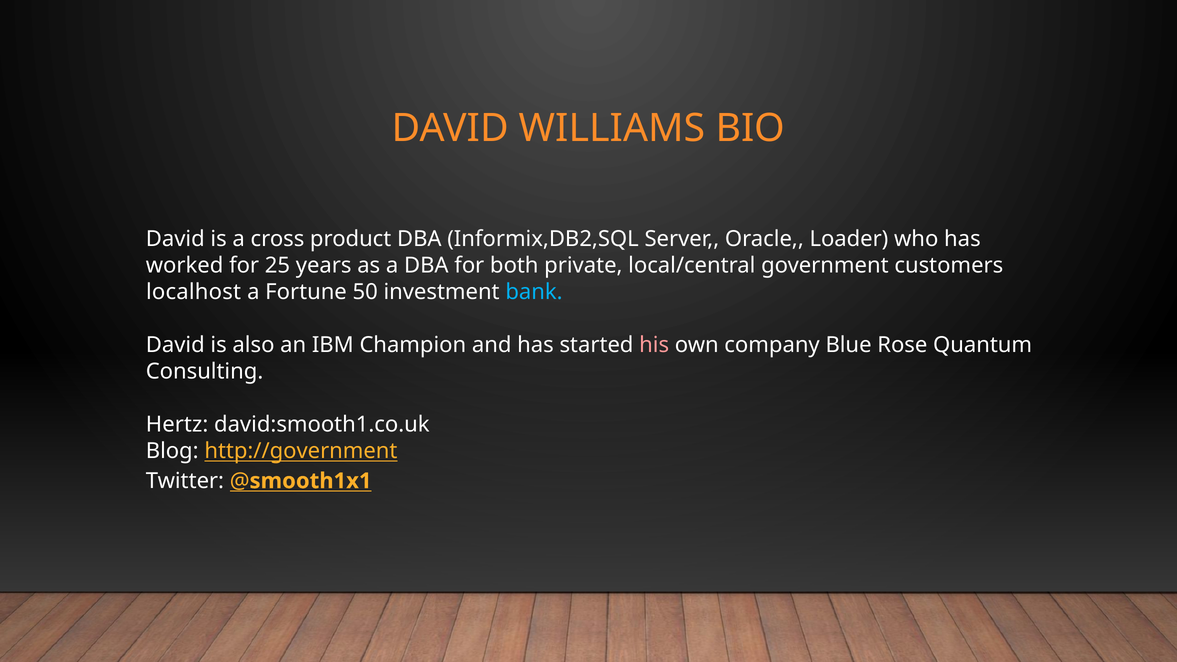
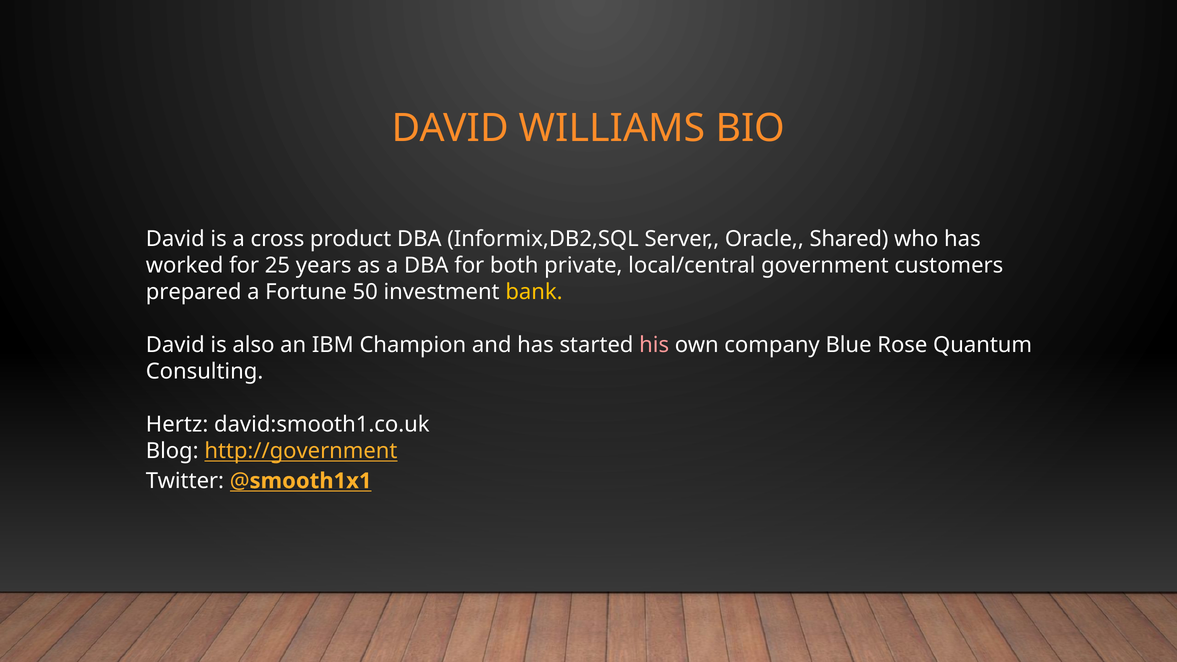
Loader: Loader -> Shared (849, 239)
localhost: localhost -> prepared (194, 292)
bank colour: light blue -> yellow (534, 292)
